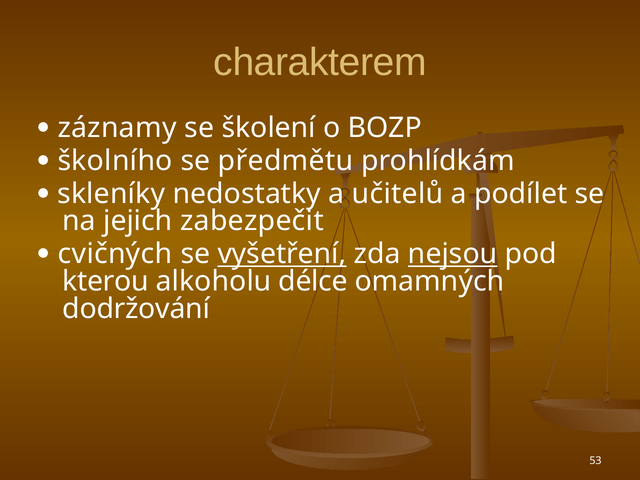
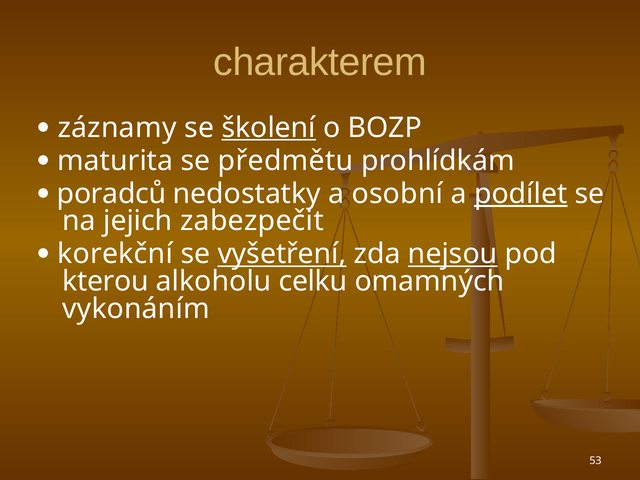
školení underline: none -> present (269, 128)
školního: školního -> maturita (115, 161)
skleníky: skleníky -> poradců (112, 194)
učitelů: učitelů -> osobní (397, 194)
podílet underline: none -> present (521, 194)
cvičných: cvičných -> korekční (115, 254)
délce: délce -> celku (313, 281)
dodržování: dodržování -> vykonáním (136, 309)
